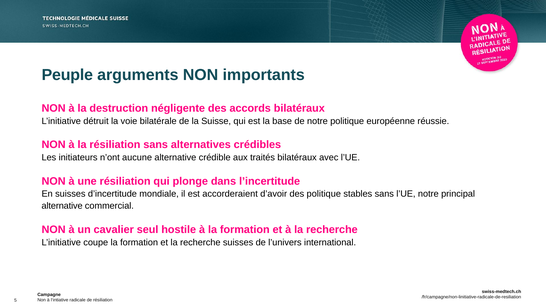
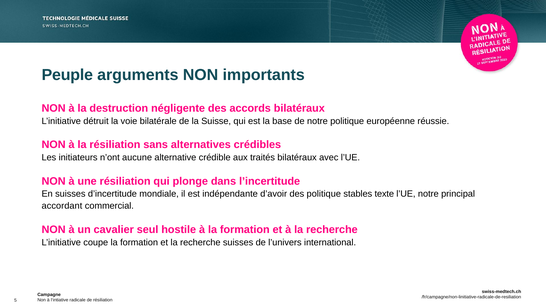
accorderaient: accorderaient -> indépendante (230, 194)
stables sans: sans -> texte (384, 194)
alternative: alternative -> accordant (62, 206)
